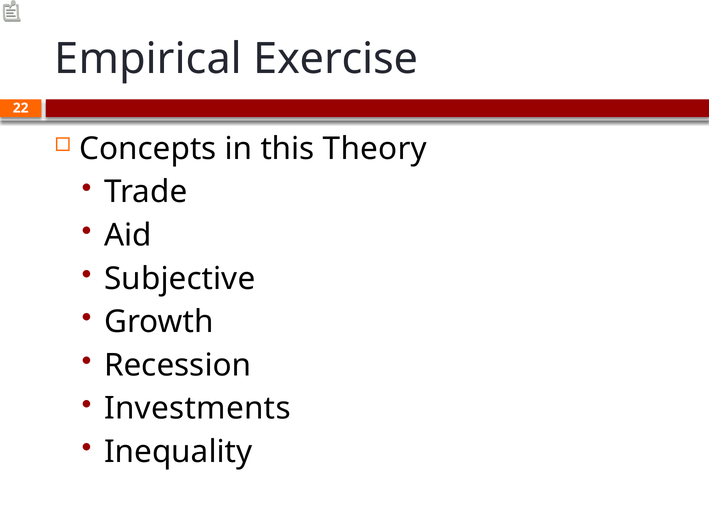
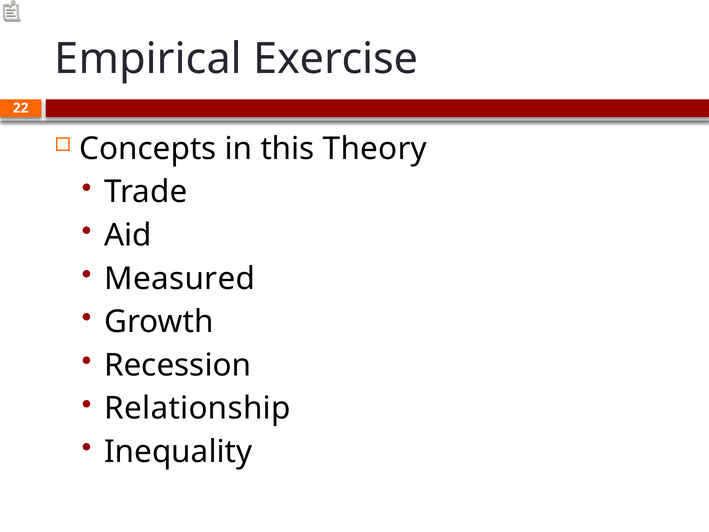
Subjective: Subjective -> Measured (180, 279)
Investments: Investments -> Relationship (197, 408)
